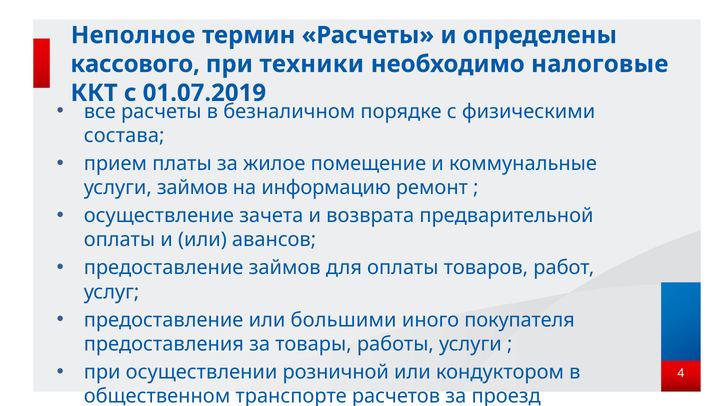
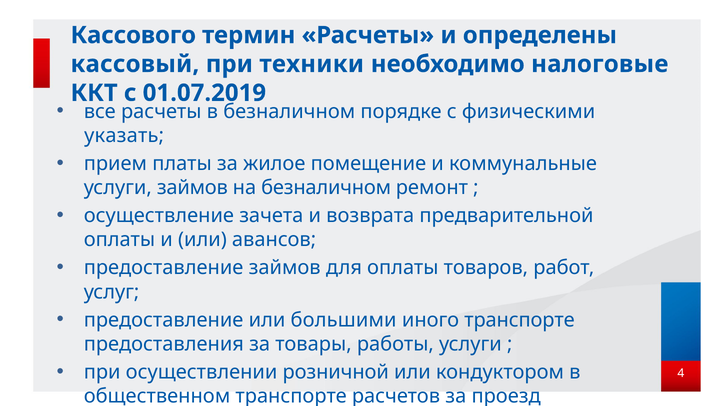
Неполное: Неполное -> Кассового (133, 35)
кассового: кассового -> кассовый (135, 64)
состава: состава -> указать (124, 135)
на информацию: информацию -> безналичном (326, 187)
иного покупателя: покупателя -> транспорте (519, 320)
